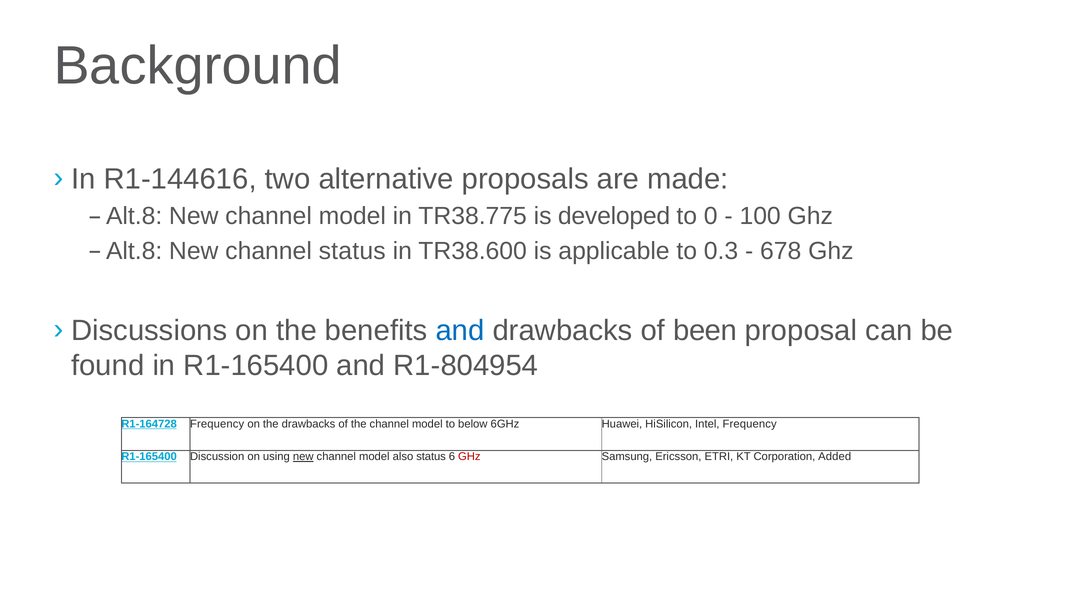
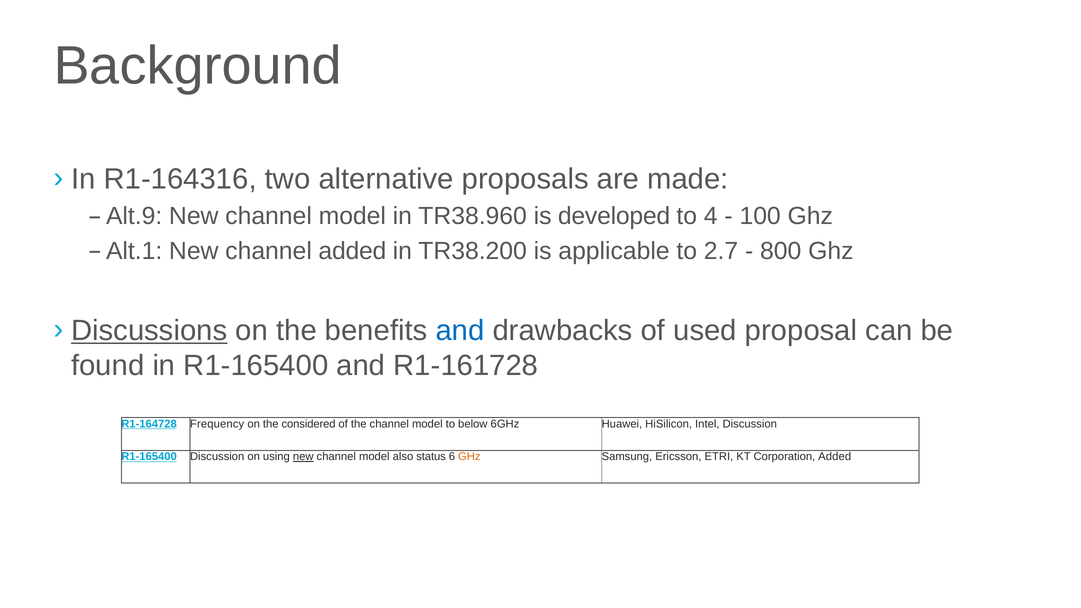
R1-144616: R1-144616 -> R1-164316 (180, 179)
Alt.8: Alt.8 -> Alt.9 (134, 216)
TR38.775: TR38.775 -> TR38.960 (473, 216)
0: 0 -> 4 (711, 216)
Alt.8: Alt.8 -> Alt.1 (134, 251)
channel status: status -> added (352, 251)
TR38.600: TR38.600 -> TR38.200 (473, 251)
0.3: 0.3 -> 2.7 (721, 251)
678: 678 -> 800 (781, 251)
Discussions underline: none -> present (149, 331)
been: been -> used (705, 331)
R1-804954: R1-804954 -> R1-161728 (466, 366)
the drawbacks: drawbacks -> considered (309, 424)
Intel Frequency: Frequency -> Discussion (750, 424)
GHz colour: red -> orange (469, 457)
